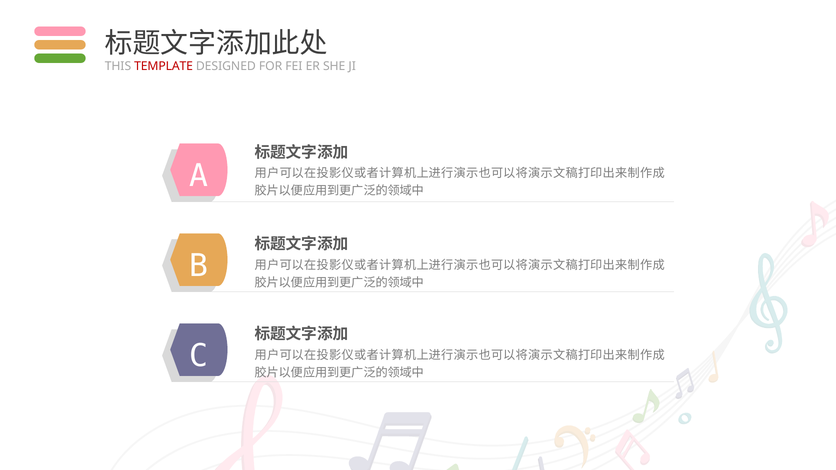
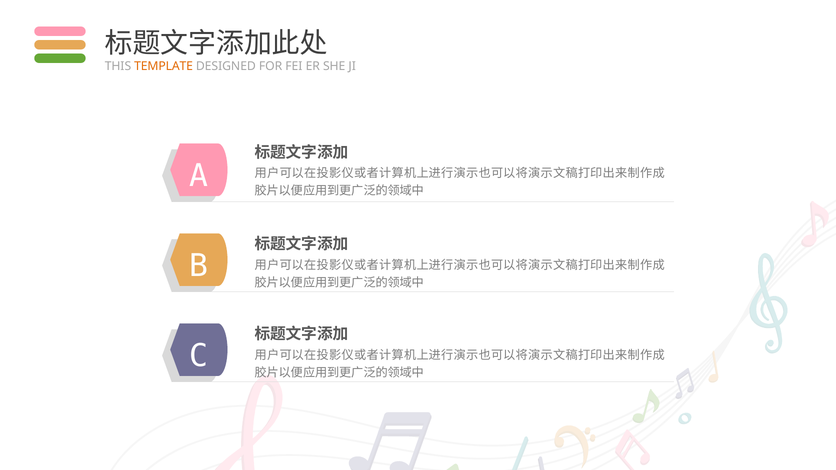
TEMPLATE colour: red -> orange (164, 66)
